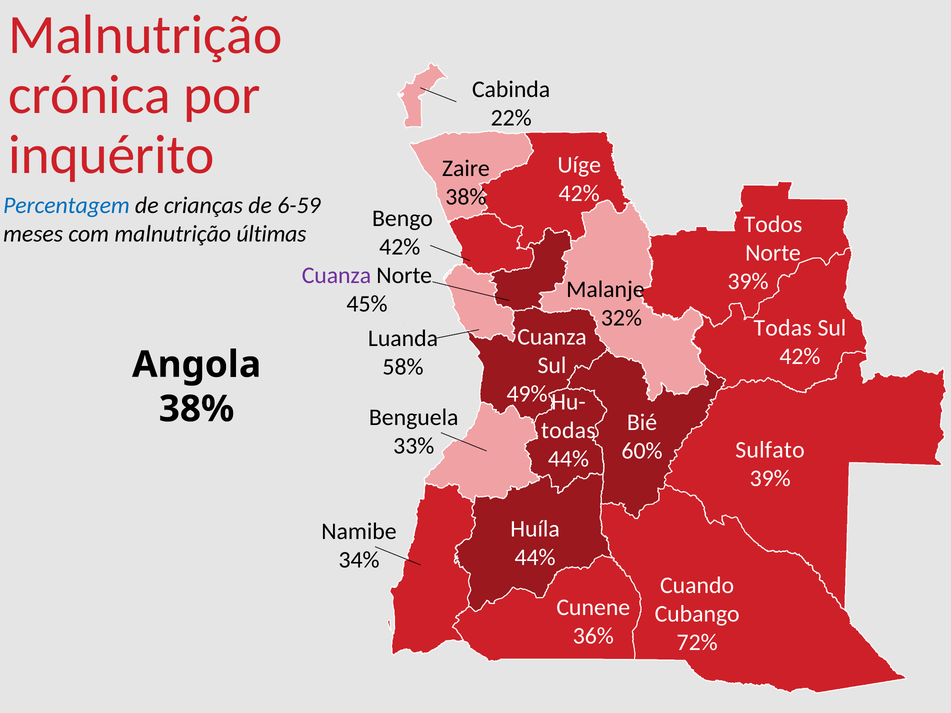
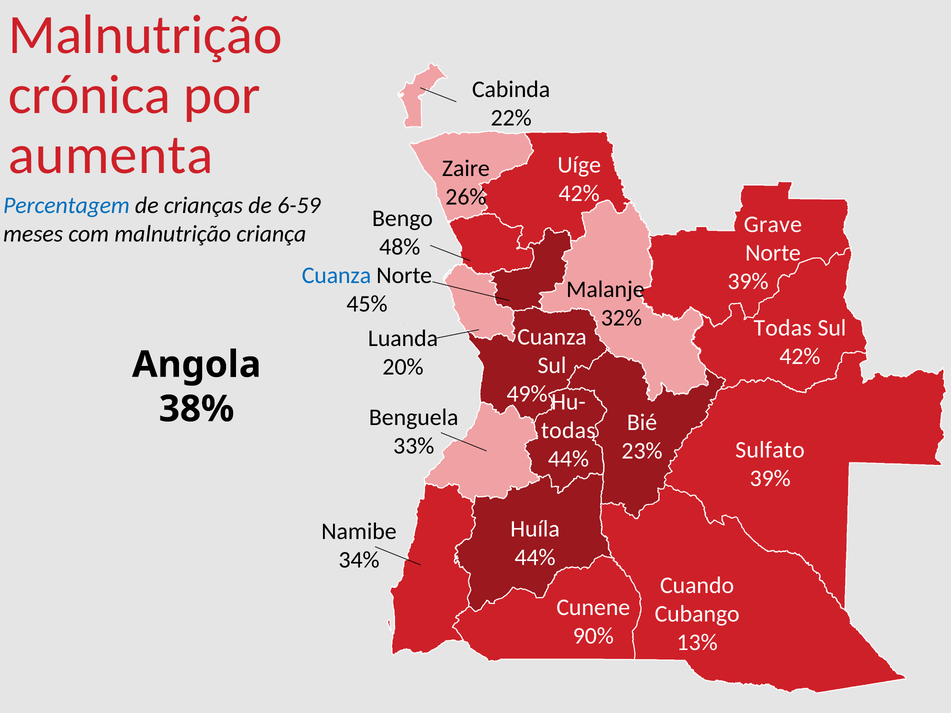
inquérito: inquérito -> aumenta (111, 155)
38%: 38% -> 26% (466, 197)
Todos: Todos -> Grave (773, 224)
últimas: últimas -> criança (271, 234)
42%: 42% -> 48% (400, 247)
Cuanza colour: purple -> blue (336, 276)
58%: 58% -> 20% (403, 367)
60%: 60% -> 23% (642, 451)
36%: 36% -> 90% (593, 636)
72%: 72% -> 13% (697, 643)
